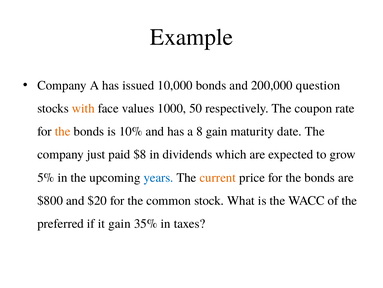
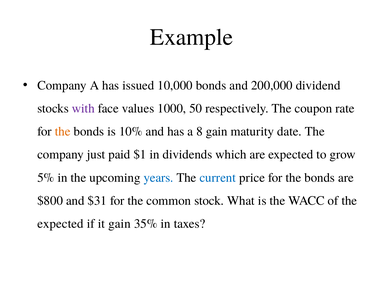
question: question -> dividend (318, 85)
with colour: orange -> purple (83, 108)
$8: $8 -> $1 (140, 154)
current colour: orange -> blue (218, 177)
$20: $20 -> $31 (97, 200)
preferred: preferred -> expected (60, 223)
